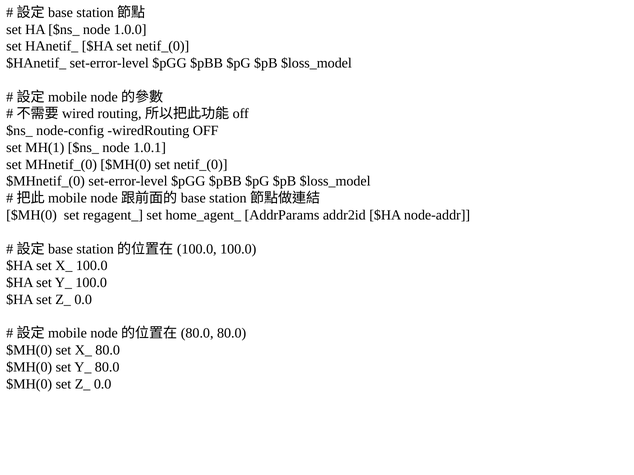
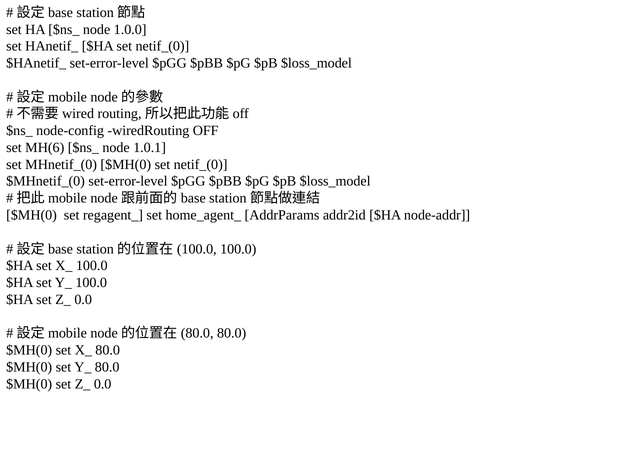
MH(1: MH(1 -> MH(6 (45, 148)
